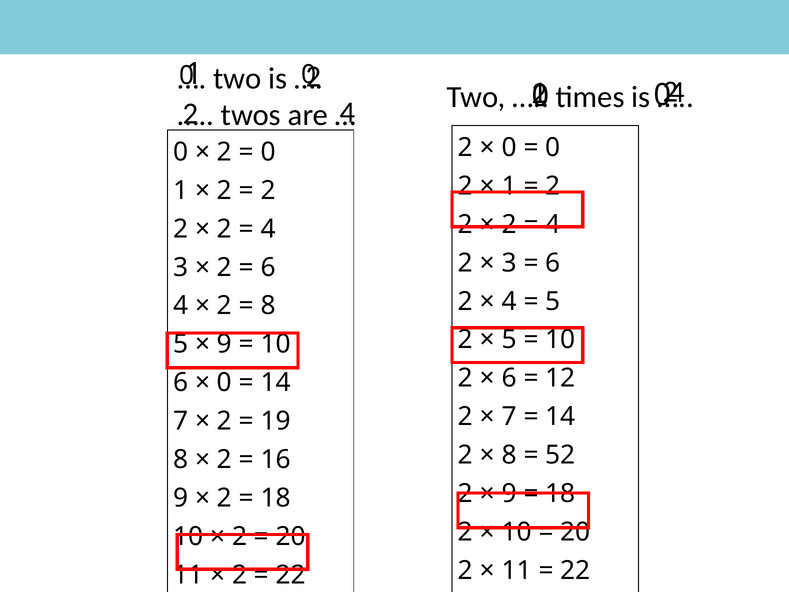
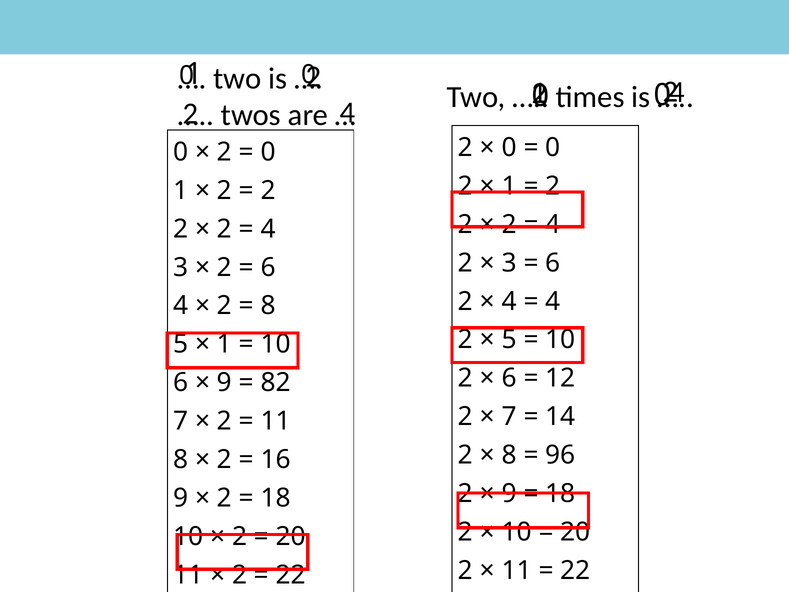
5: 5 -> 4 (553, 301)
9: 9 -> 1 (224, 344)
0: 0 -> 9 (224, 383)
14: 14 -> 82 (276, 383)
19: 19 -> 11 (276, 421)
52: 52 -> 96 (560, 455)
